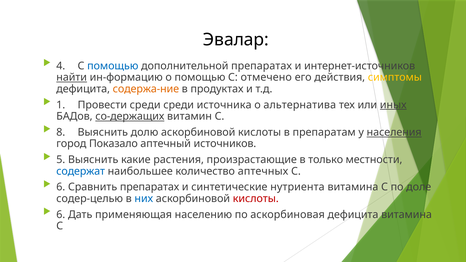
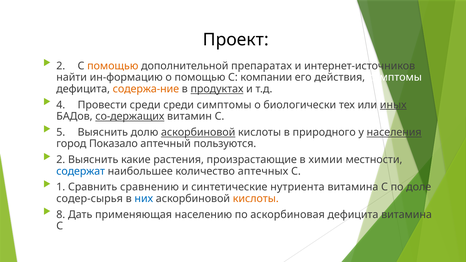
Эвалар: Эвалар -> Проект (236, 40)
4: 4 -> 2 (61, 66)
помощью colour: blue -> orange (113, 66)
найти underline: present -> none (72, 77)
отмечено: отмечено -> компании (266, 77)
симптомы colour: yellow -> white (395, 77)
продуктах underline: none -> present (217, 89)
1: 1 -> 4 (61, 105)
среди источника: источника -> симптомы (224, 105)
альтернатива: альтернатива -> биологически (300, 105)
8: 8 -> 5 (61, 132)
аскорбиновой underline: none -> present (198, 132)
препаратам: препаратам -> природного (324, 132)
источников: источников -> пользуются (225, 144)
5: 5 -> 2 (61, 160)
только: только -> химии (326, 160)
6: 6 -> 1 (61, 187)
Сравнить препаратах: препаратах -> сравнению (150, 187)
содер-целью: содер-целью -> содер-сырья (90, 199)
кислоты colour: red -> orange (256, 199)
6: 6 -> 8 (61, 215)
